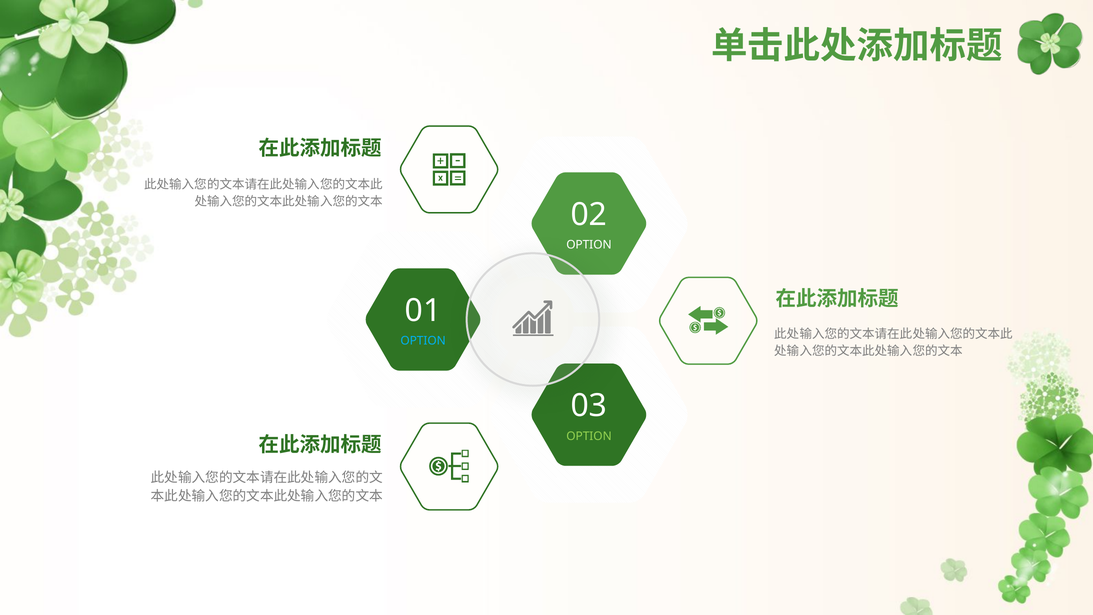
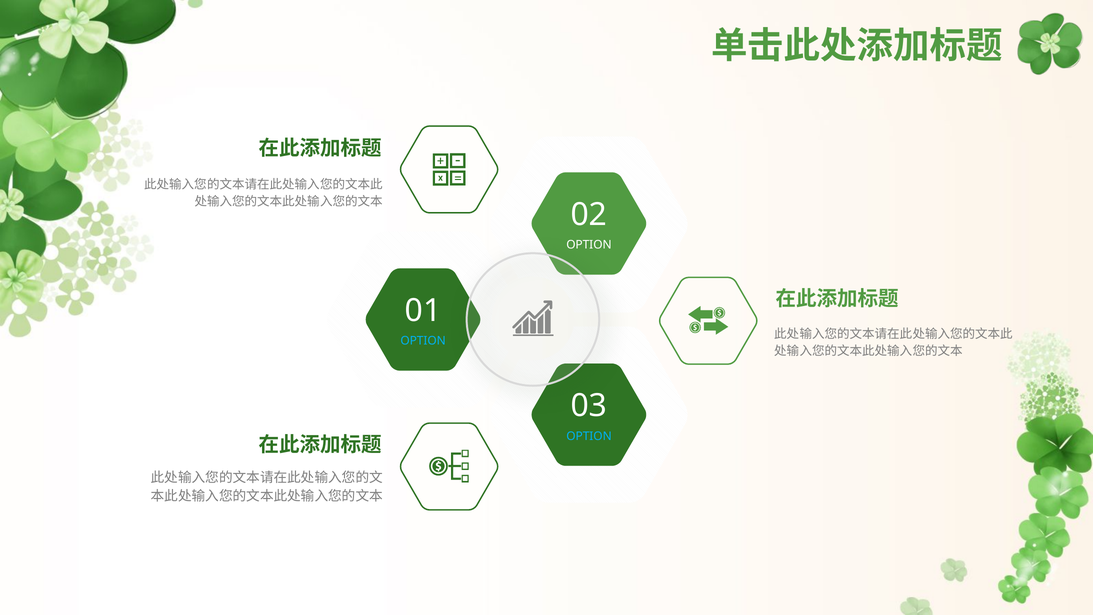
OPTION colour: light green -> light blue (589, 436)
